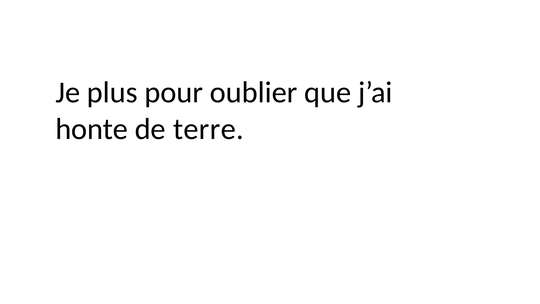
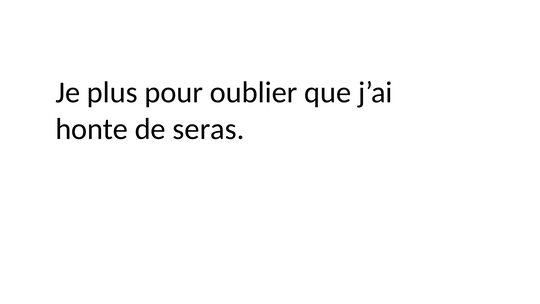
terre: terre -> seras (209, 129)
